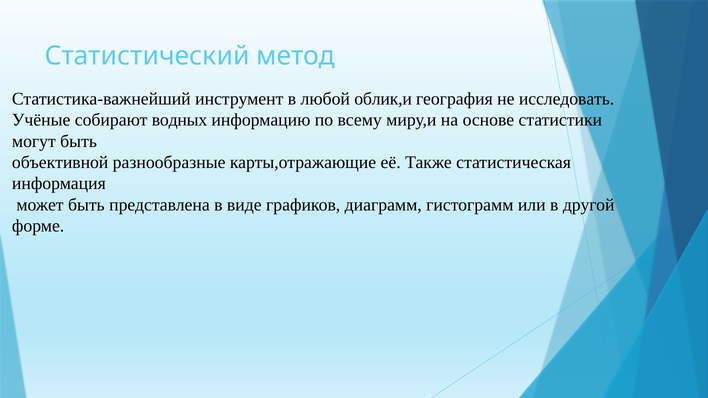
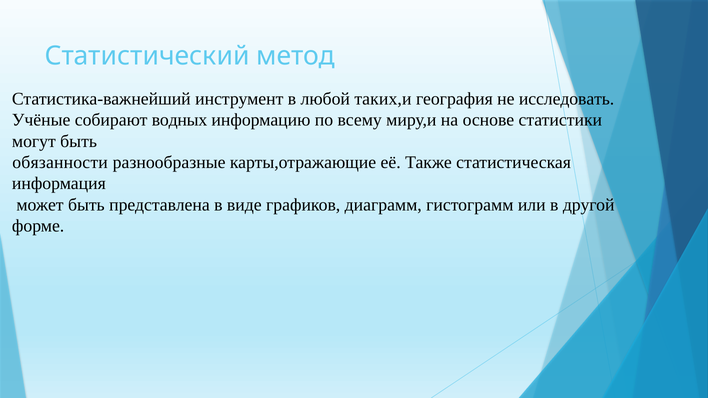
облик,и: облик,и -> таких,и (383, 99)
объективной: объективной -> обязанности (60, 163)
